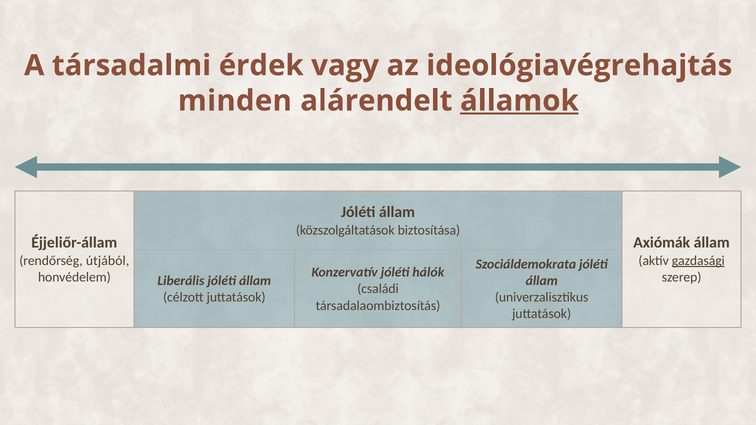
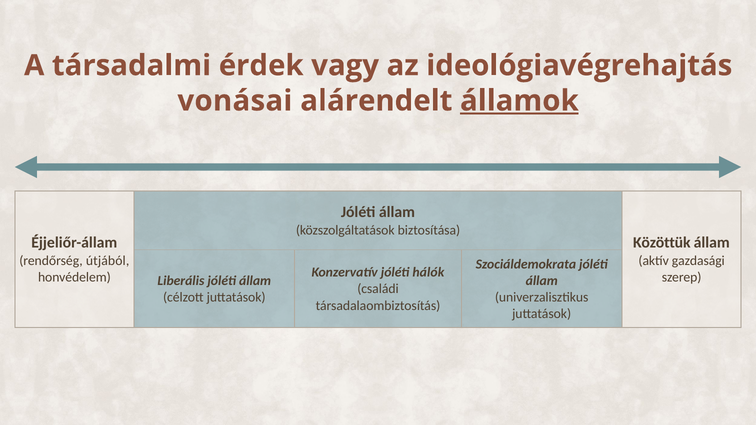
minden: minden -> vonásai (235, 101)
Axiómák: Axiómák -> Közöttük (662, 243)
gazdasági underline: present -> none (698, 261)
